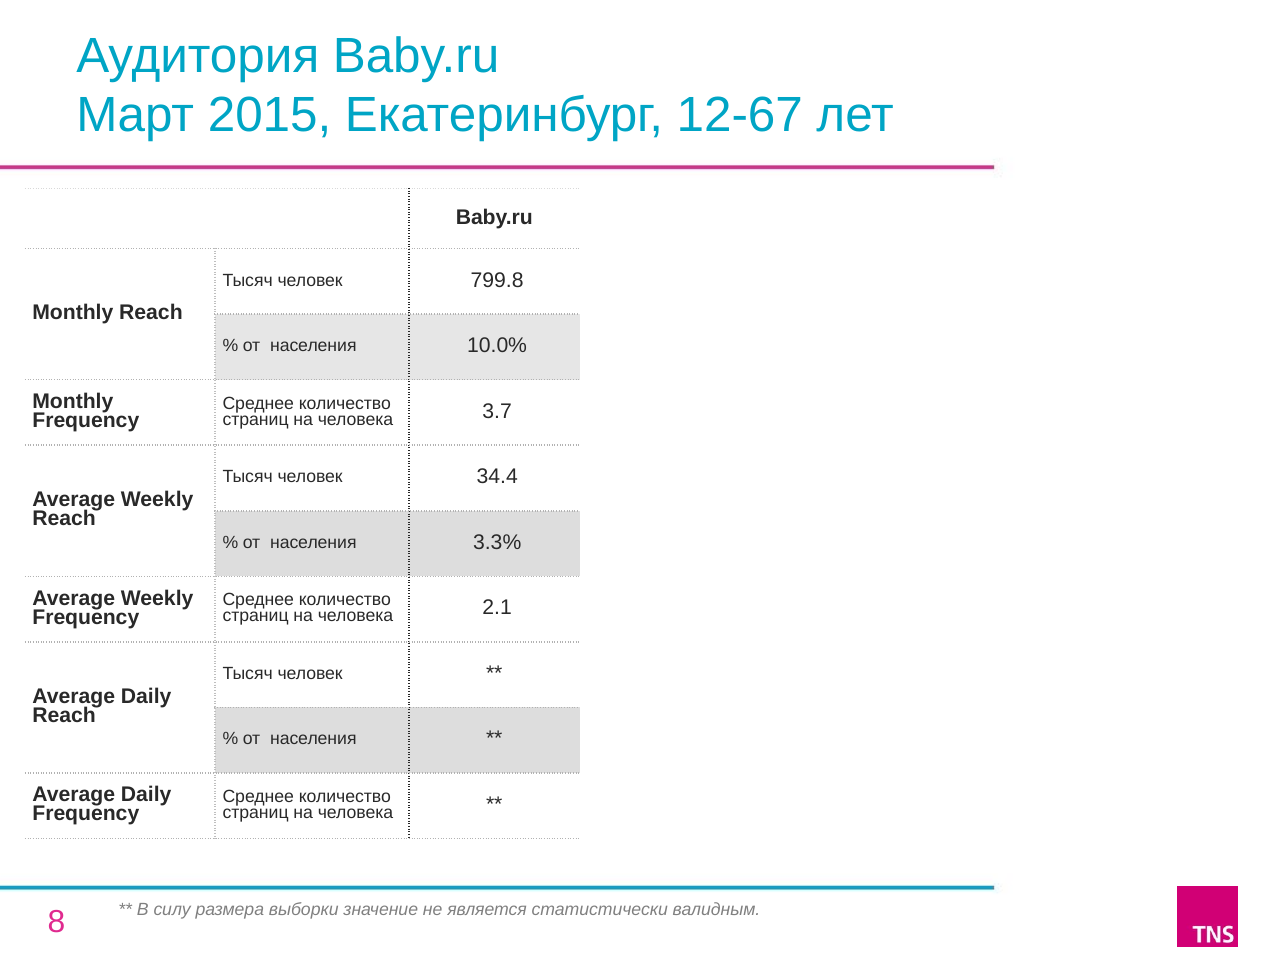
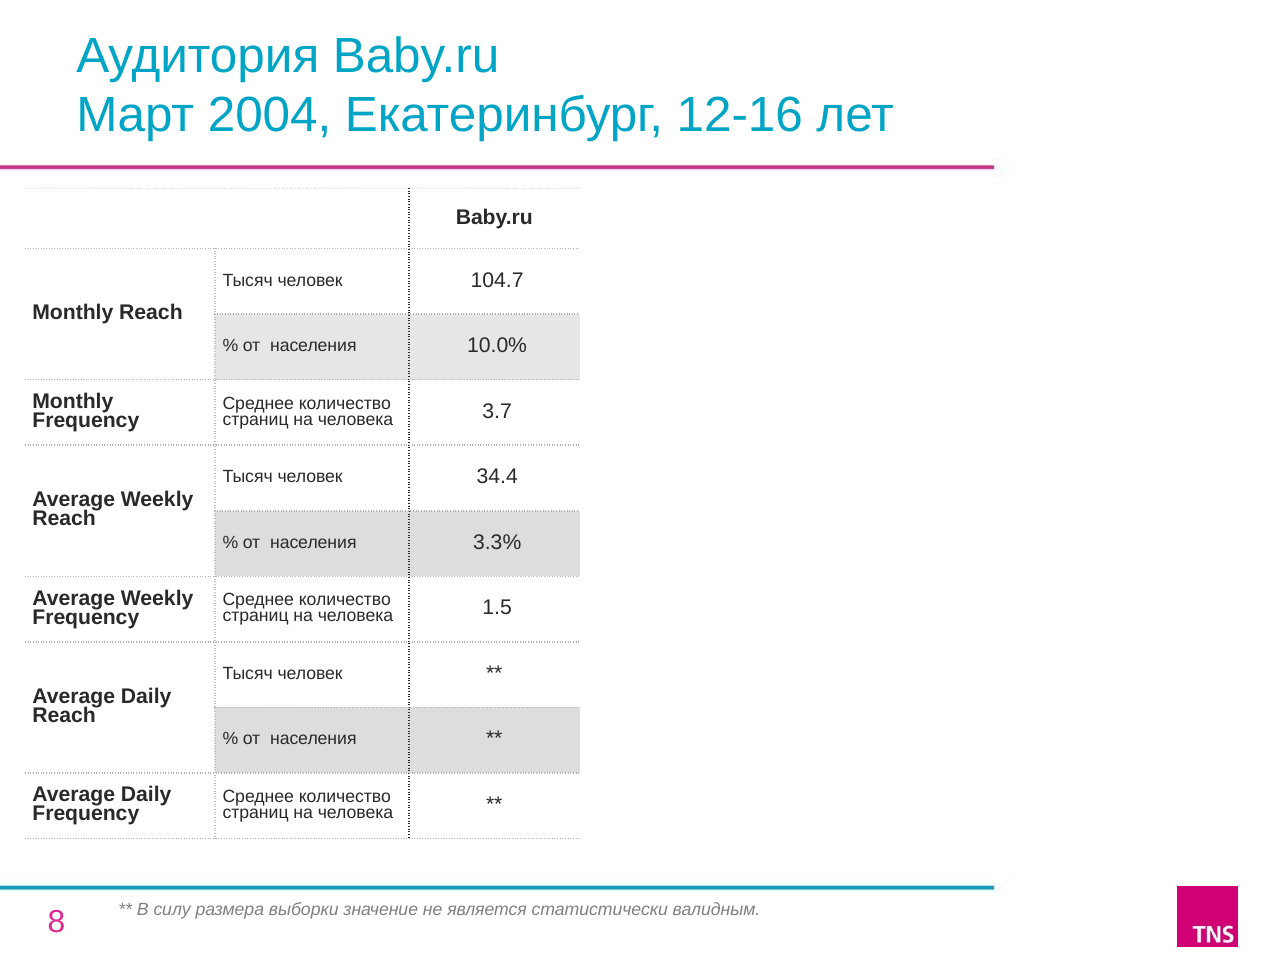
2015: 2015 -> 2004 (270, 116)
12-67: 12-67 -> 12-16 (740, 116)
799.8: 799.8 -> 104.7 (497, 280)
2.1: 2.1 -> 1.5 (497, 608)
